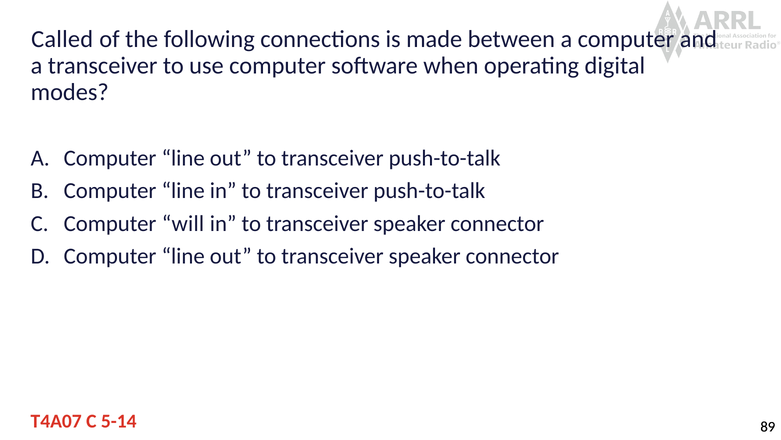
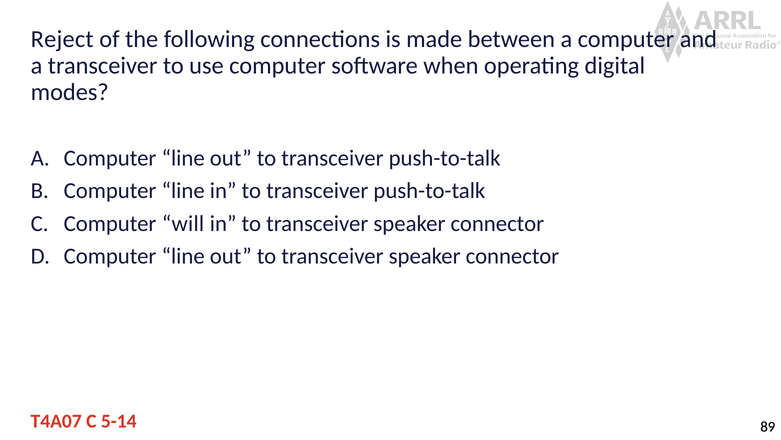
Called: Called -> Reject (62, 39)
